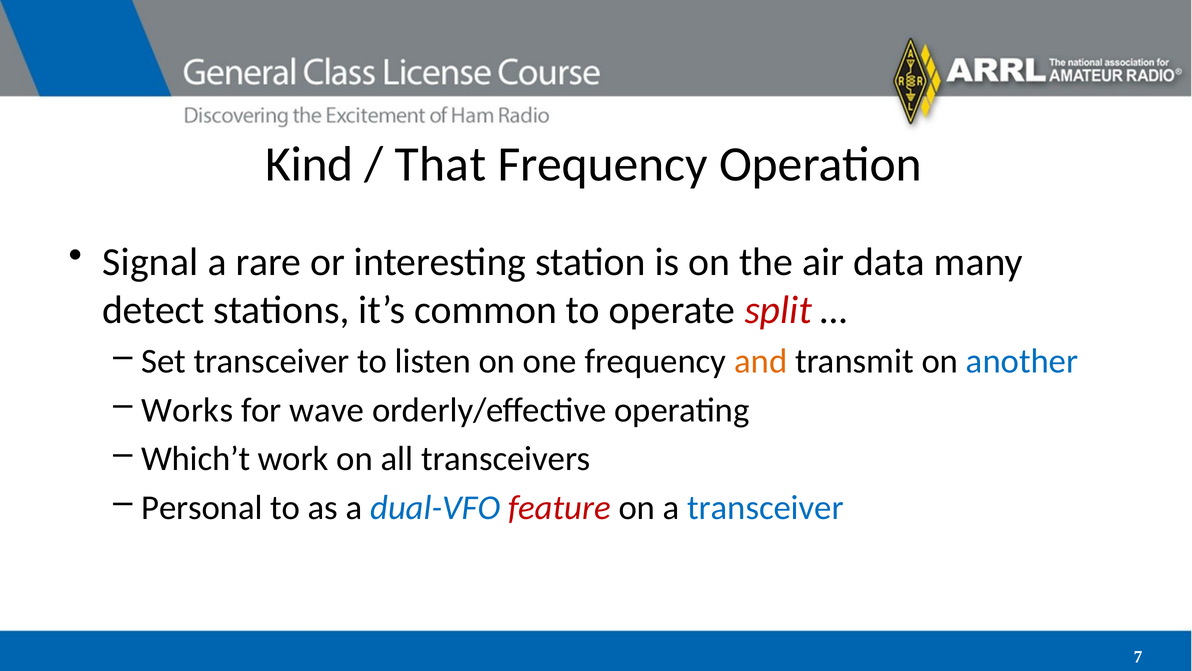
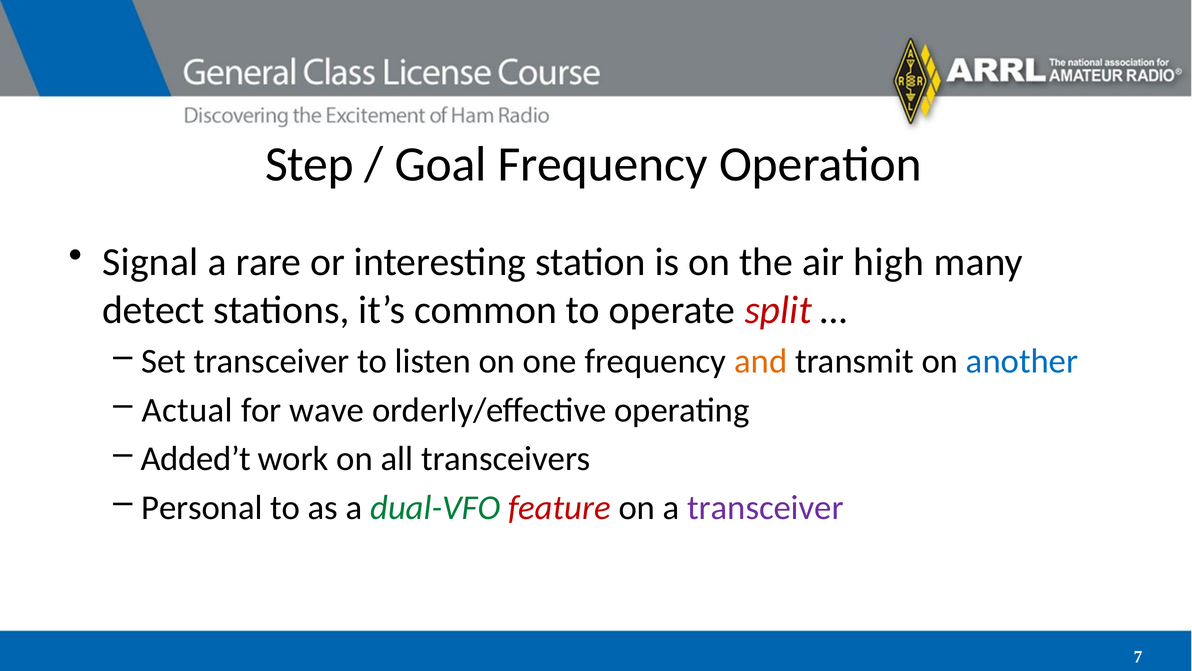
Kind: Kind -> Step (309, 164)
That: That -> Goal (441, 164)
data: data -> high (889, 262)
Works: Works -> Actual (187, 410)
Which’t: Which’t -> Added’t (196, 459)
dual-VFO colour: blue -> green (435, 507)
transceiver colour: blue -> purple (765, 507)
